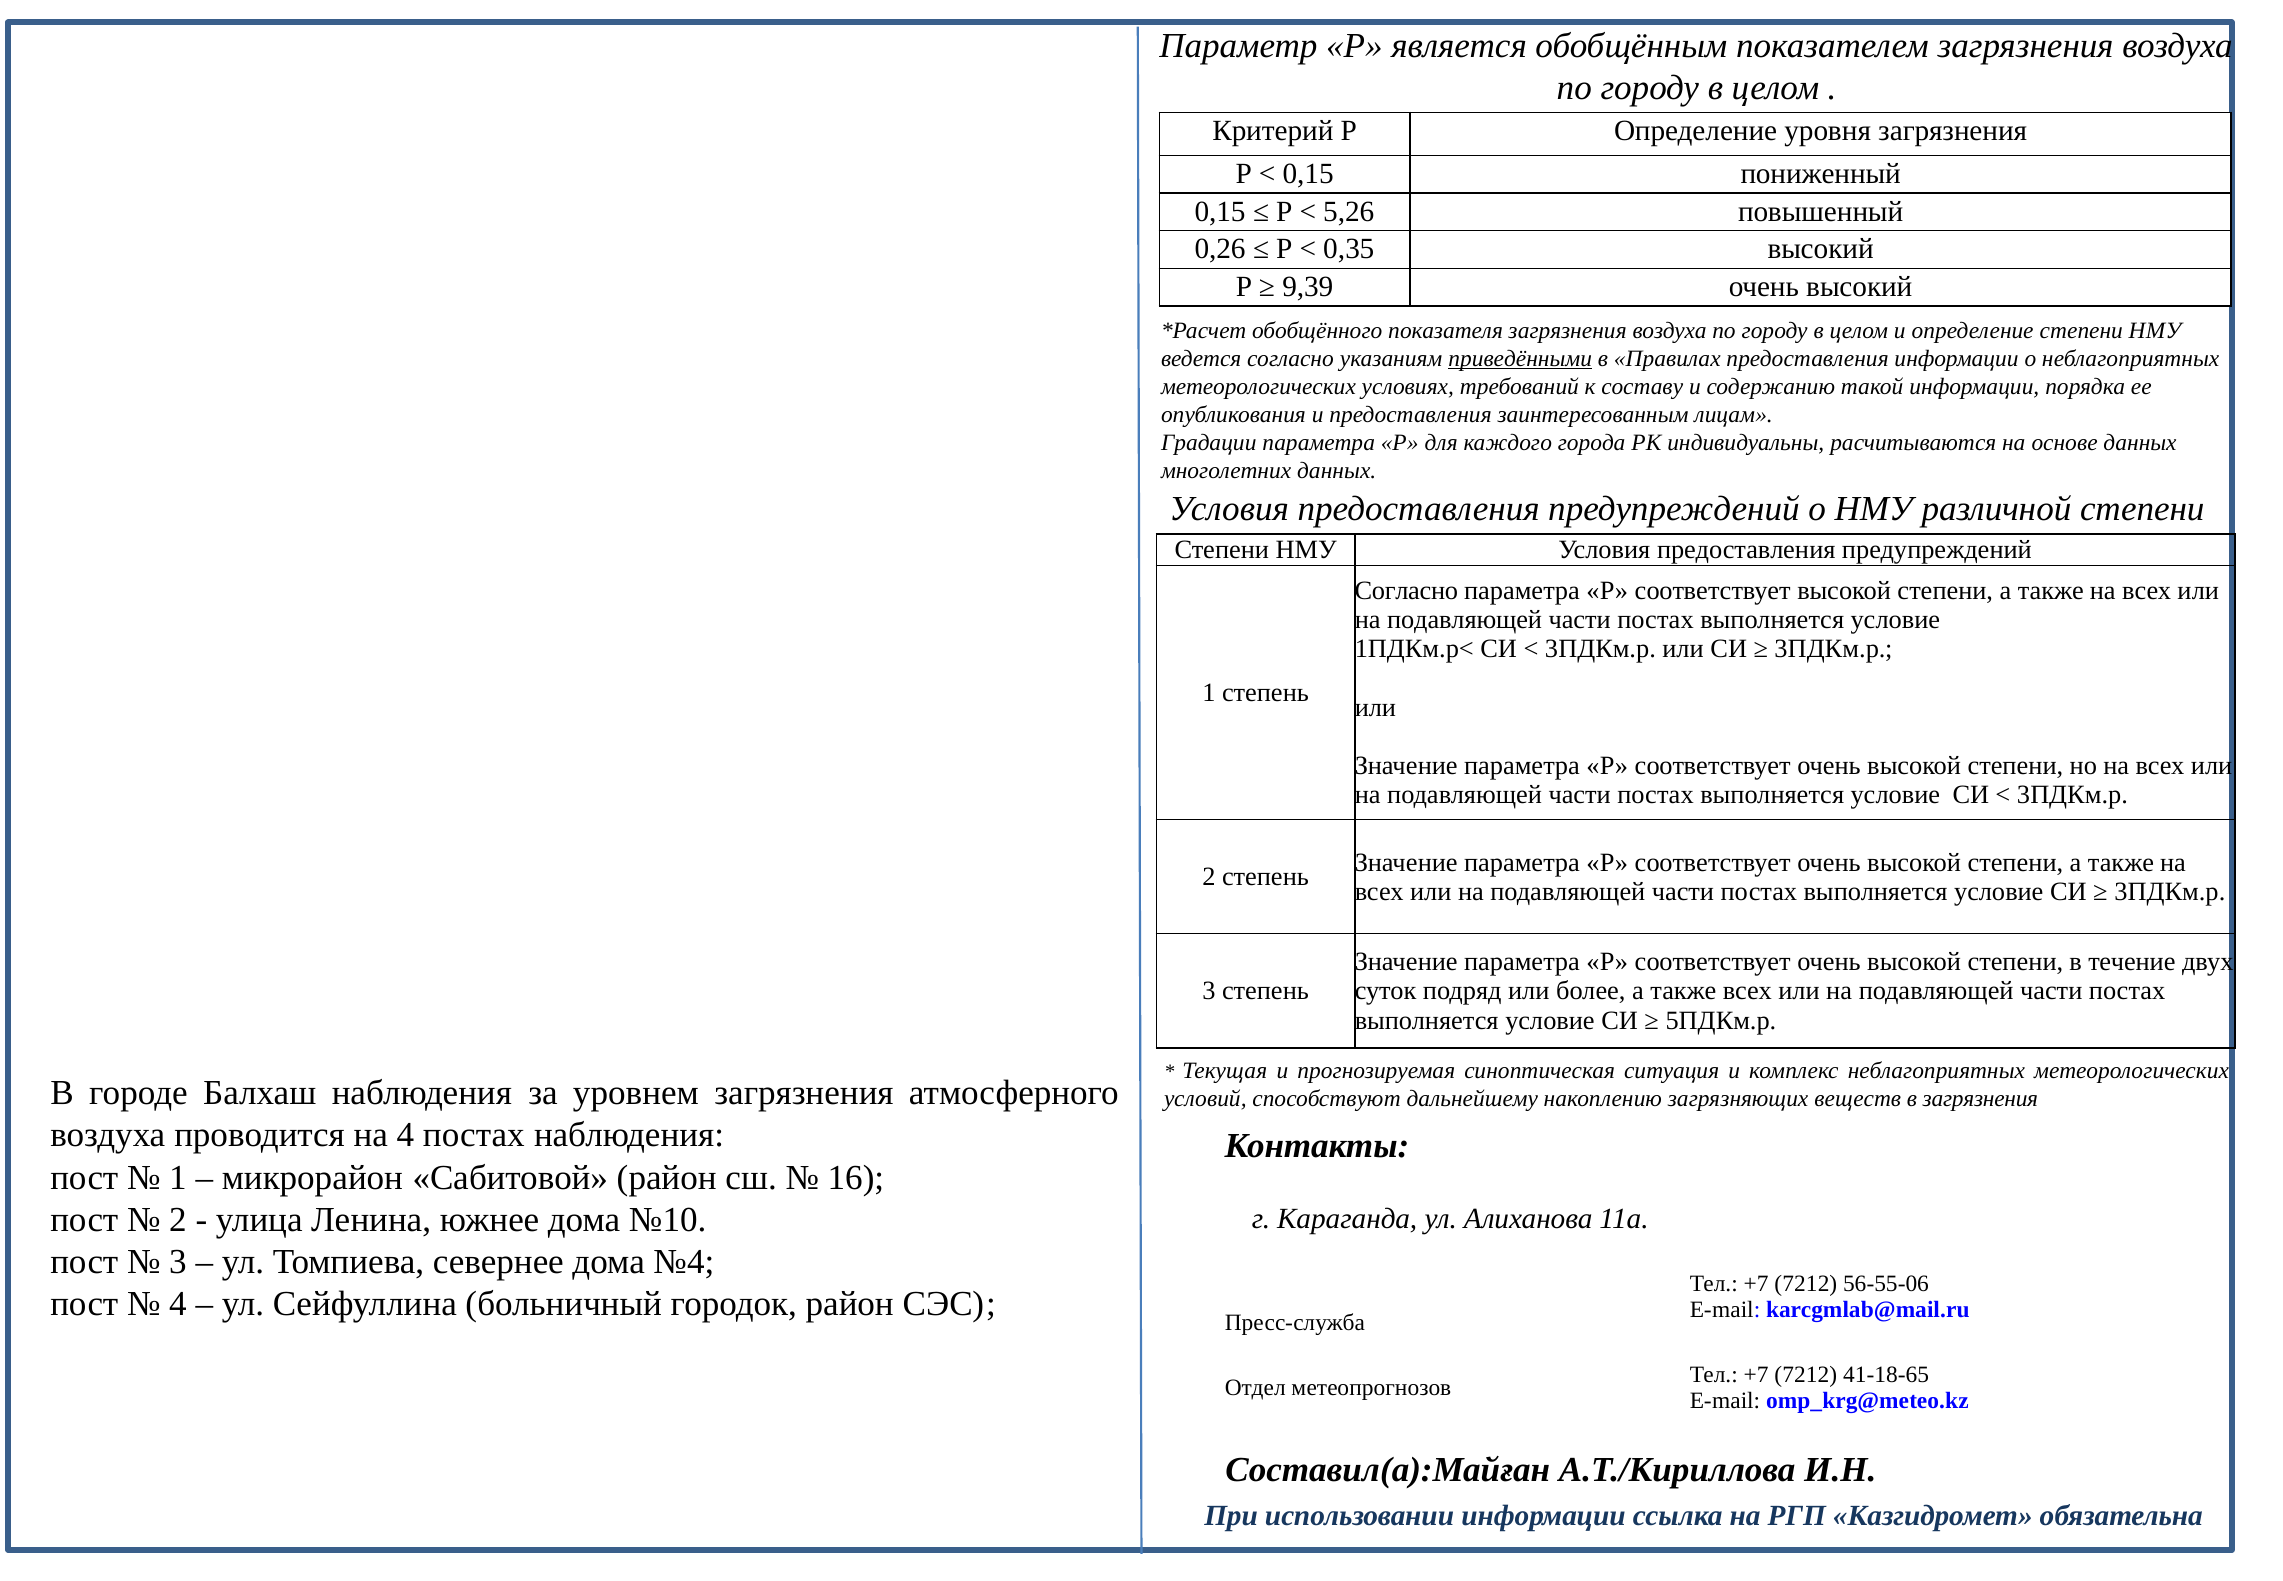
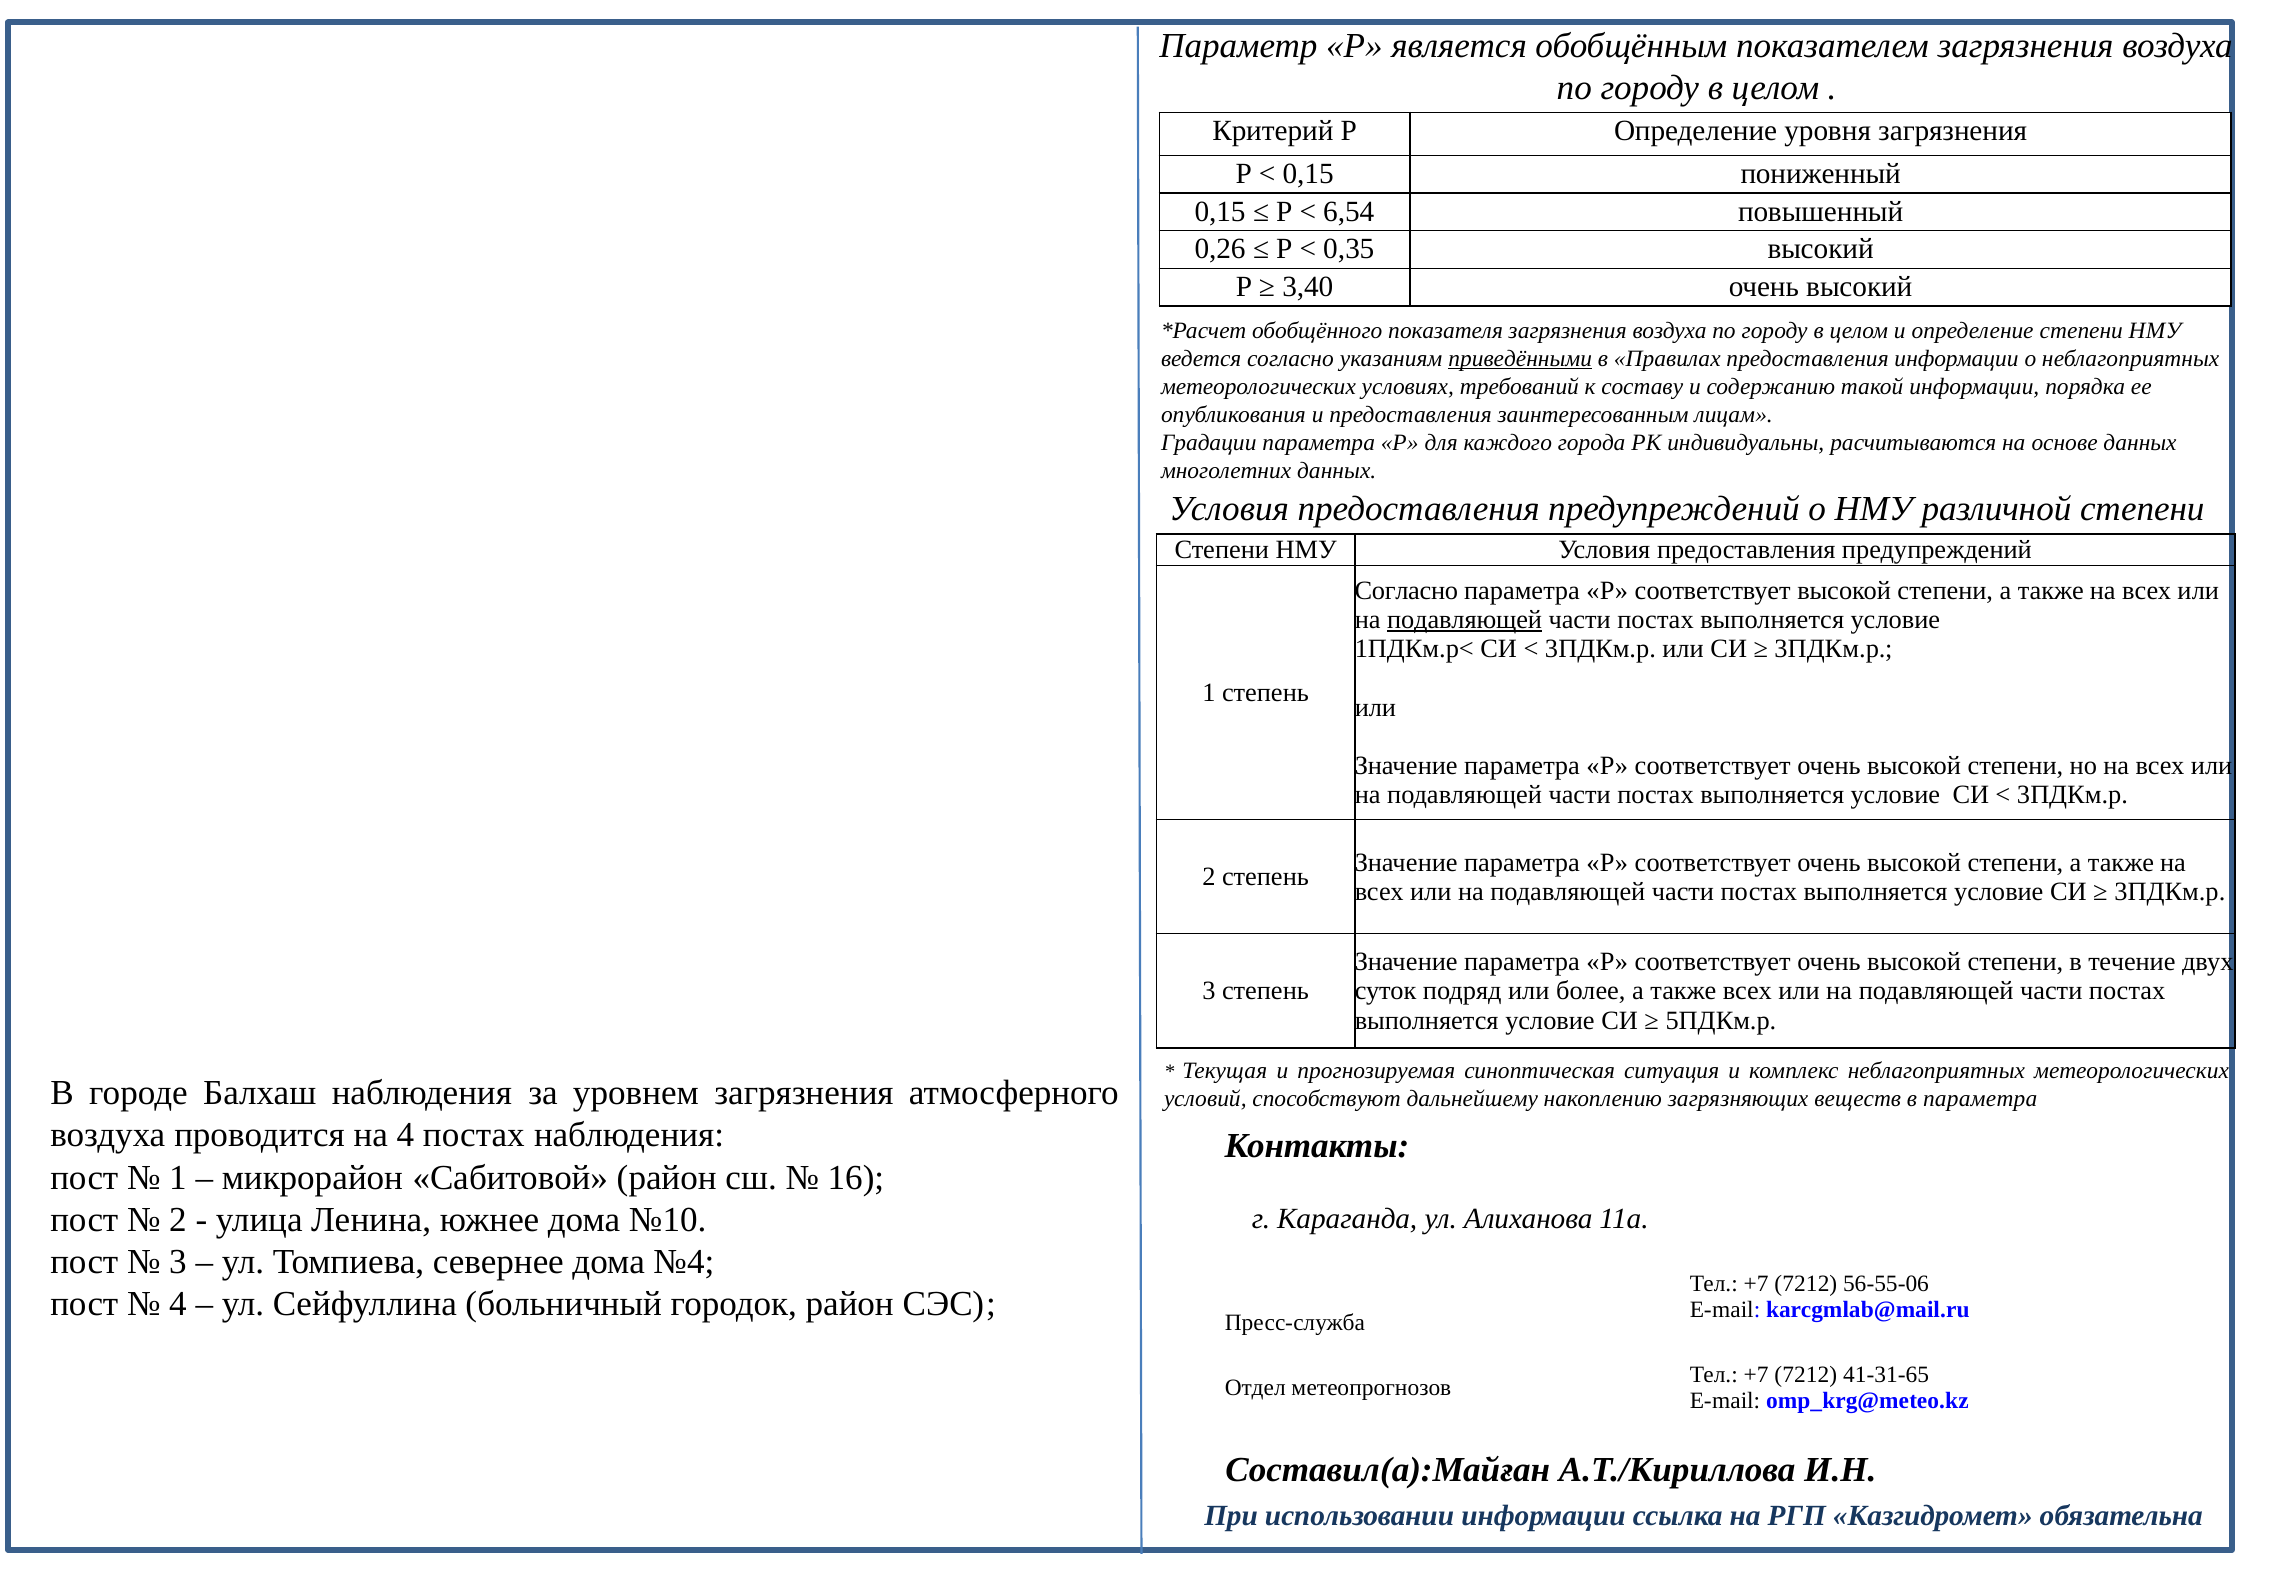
5,26: 5,26 -> 6,54 (1349, 212)
9,39: 9,39 -> 3,40 (1308, 287)
подавляющей underline: none -> present (1465, 620)
в загрязнения: загрязнения -> параметра (1980, 1099)
41-18-65: 41-18-65 -> 41-31-65 (1886, 1375)
